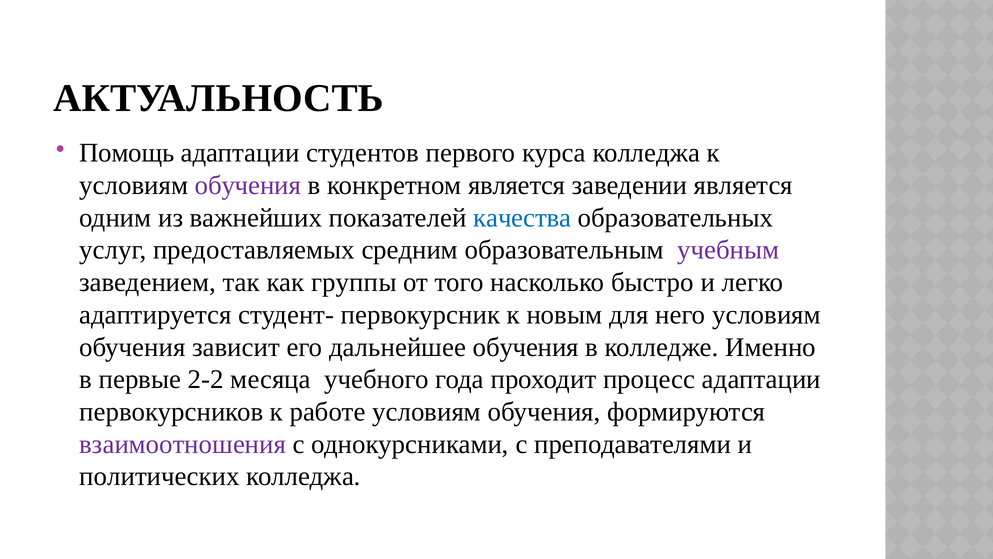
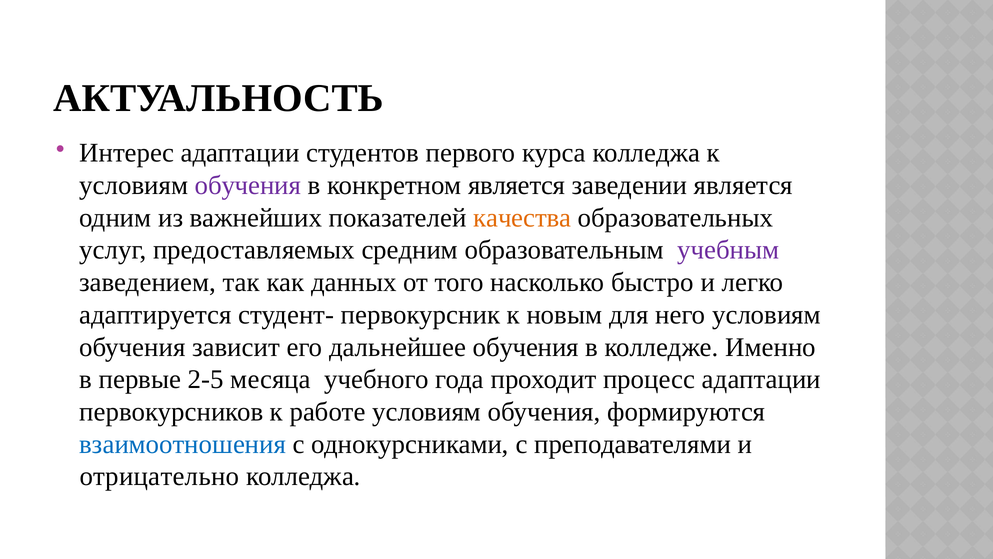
Помощь: Помощь -> Интерес (127, 153)
качества colour: blue -> orange (522, 218)
группы: группы -> данных (354, 282)
2-2: 2-2 -> 2-5 (206, 379)
взаимоотношения colour: purple -> blue (183, 444)
политических: политических -> отрицательно (159, 476)
